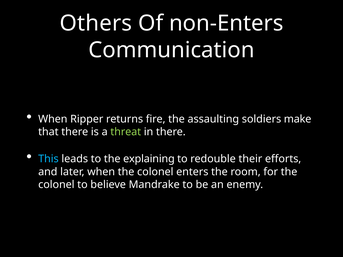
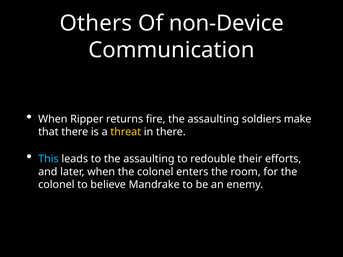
non-Enters: non-Enters -> non-Device (226, 23)
threat colour: light green -> yellow (126, 132)
to the explaining: explaining -> assaulting (149, 159)
